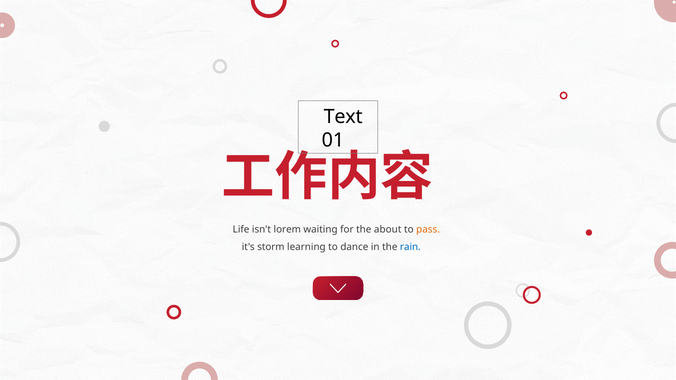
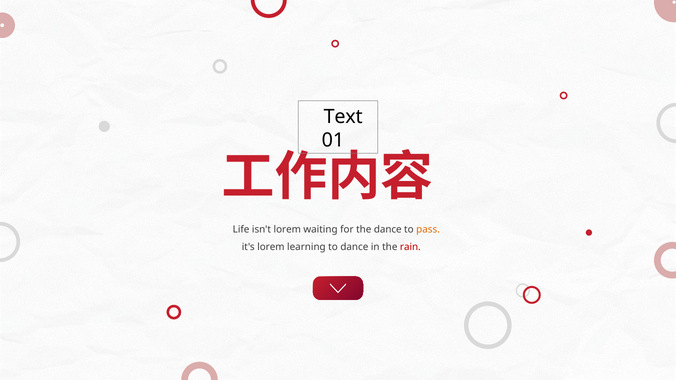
the about: about -> dance (388, 229)
it's storm: storm -> lorem (271, 247)
rain colour: blue -> red (410, 247)
